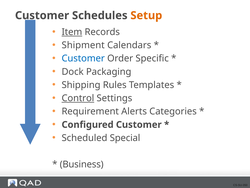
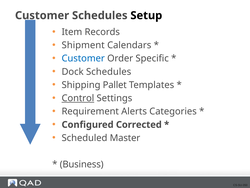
Setup colour: orange -> black (146, 15)
Item underline: present -> none (72, 32)
Dock Packaging: Packaging -> Schedules (109, 72)
Rules: Rules -> Pallet (115, 85)
Configured Customer: Customer -> Corrected (139, 124)
Special: Special -> Master (125, 138)
